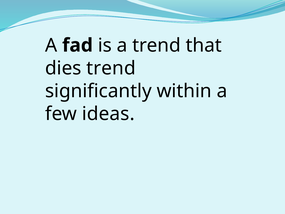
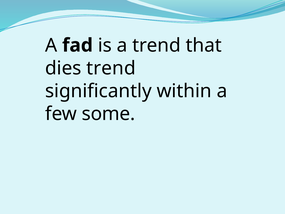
ideas: ideas -> some (108, 114)
